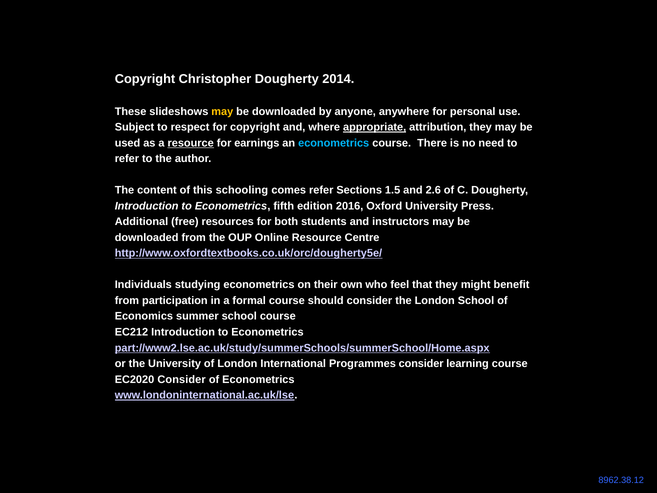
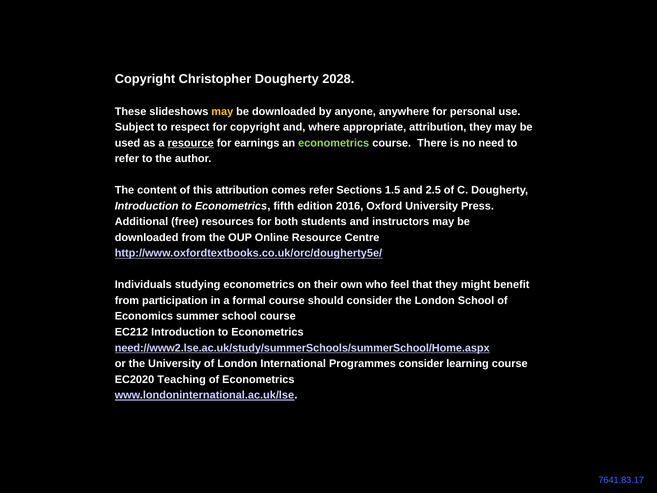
2014: 2014 -> 2028 (338, 79)
appropriate underline: present -> none (375, 127)
econometrics colour: light blue -> light green (334, 143)
this schooling: schooling -> attribution (242, 190)
2.6: 2.6 -> 2.5 (433, 190)
part://www2.lse.ac.uk/study/summerSchools/summerSchool/Home.aspx: part://www2.lse.ac.uk/study/summerSchools/summerSchool/Home.aspx -> need://www2.lse.ac.uk/study/summerSchools/summerSchool/Home.aspx (302, 348)
EC2020 Consider: Consider -> Teaching (182, 379)
8962.38.12: 8962.38.12 -> 7641.83.17 (621, 480)
